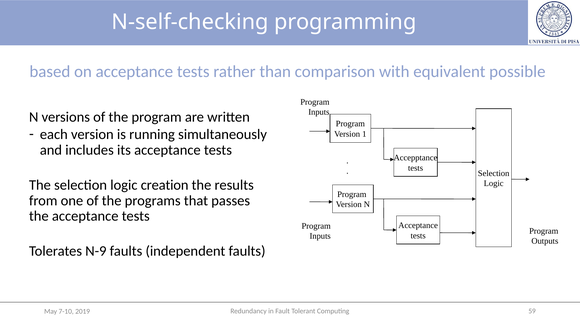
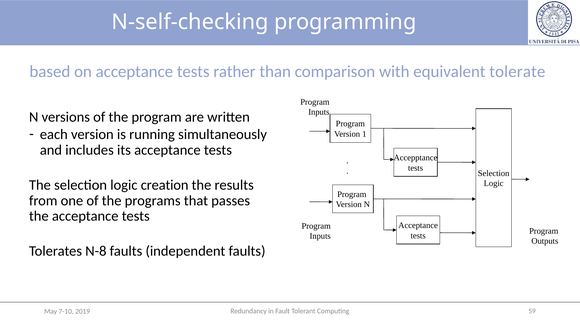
possible: possible -> tolerate (517, 72)
N-9: N-9 -> N-8 (96, 251)
